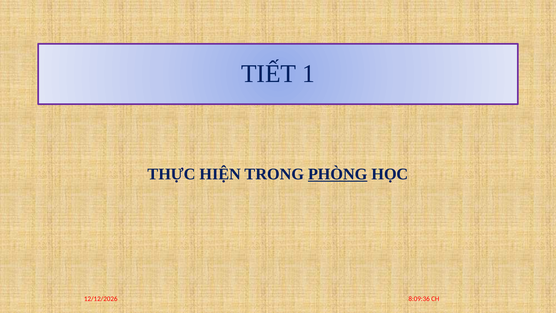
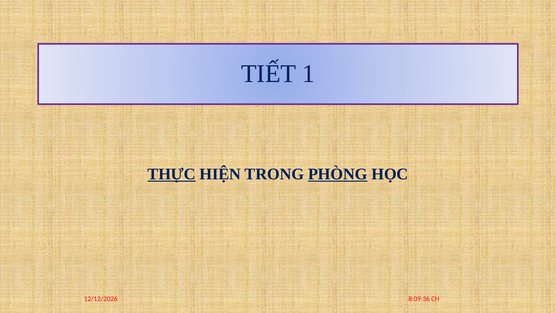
THỰC underline: none -> present (172, 174)
